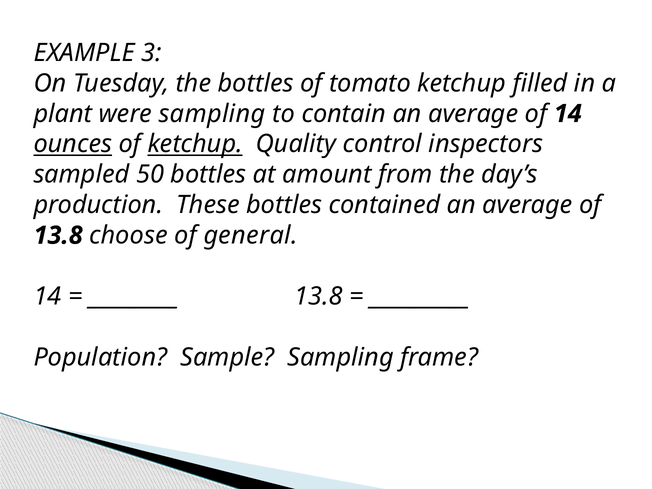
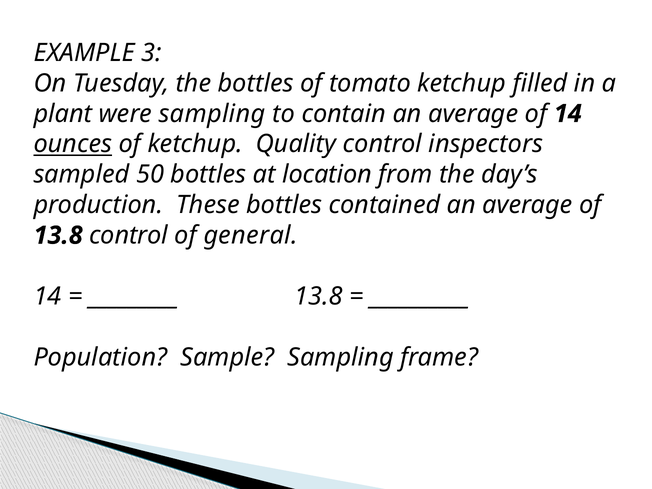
ketchup underline: present -> none (195, 144)
amount: amount -> location (327, 175)
13.8 choose: choose -> control (129, 235)
